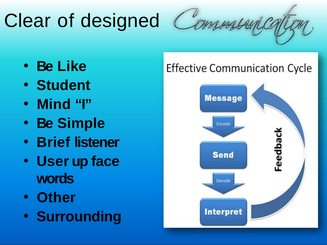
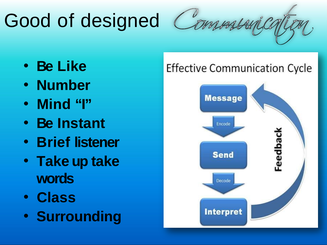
Clear: Clear -> Good (28, 21)
Student: Student -> Number (64, 86)
Simple: Simple -> Instant (81, 124)
User: User -> Take (53, 162)
up face: face -> take (105, 162)
Other: Other -> Class (56, 198)
